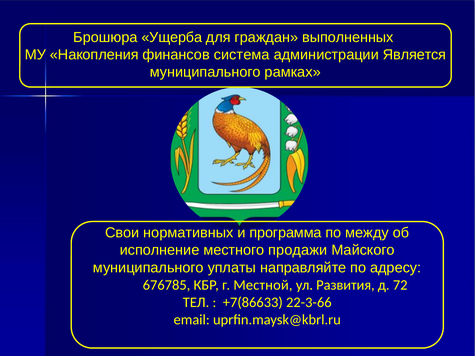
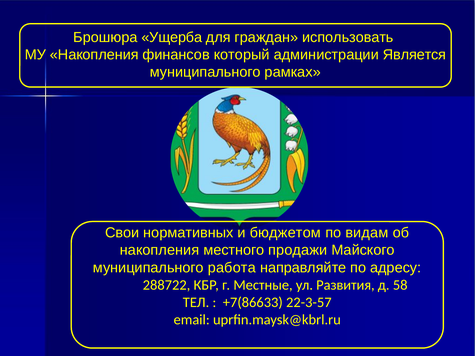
выполненных: выполненных -> использовать (348, 37)
система: система -> который (242, 55)
программа: программа -> бюджетом (285, 233)
между: между -> видам (367, 233)
исполнение: исполнение -> накопления (160, 250)
уплаты: уплаты -> работа (232, 268)
676785: 676785 -> 288722 (167, 285)
Местной: Местной -> Местные (263, 285)
72: 72 -> 58 (400, 285)
22-3-66: 22-3-66 -> 22-3-57 (309, 303)
